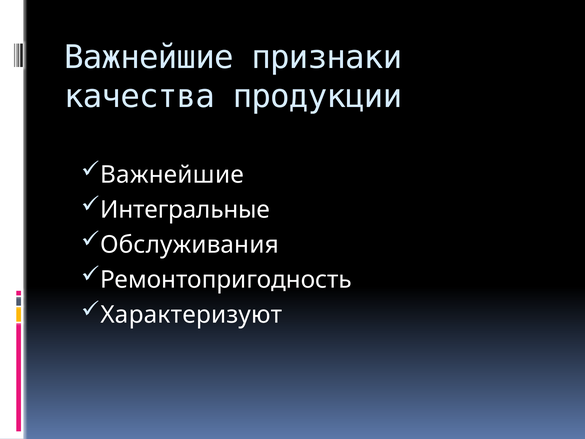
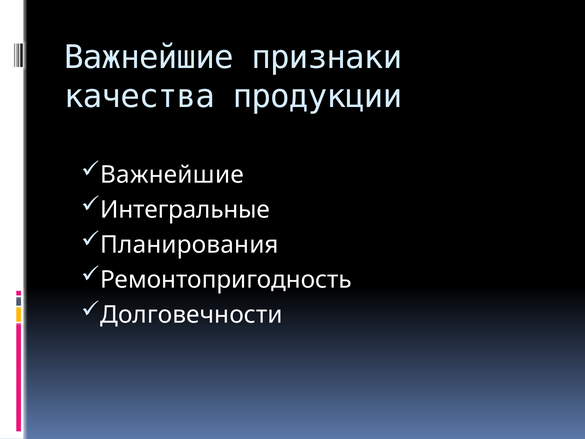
Обслуживания: Обслуживания -> Планирования (189, 245)
Характеризуют: Характеризуют -> Долговечности (191, 314)
